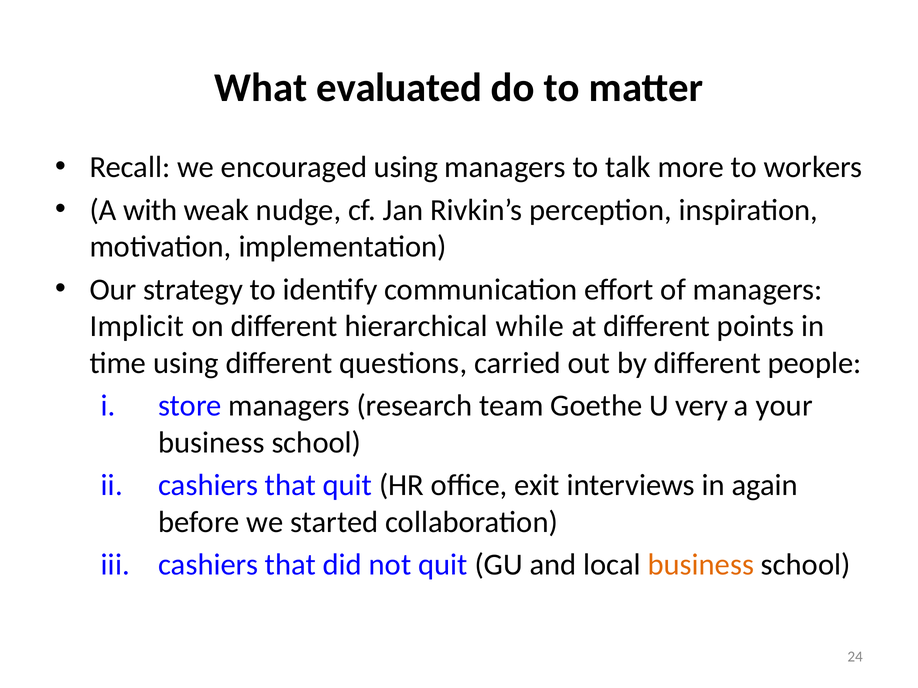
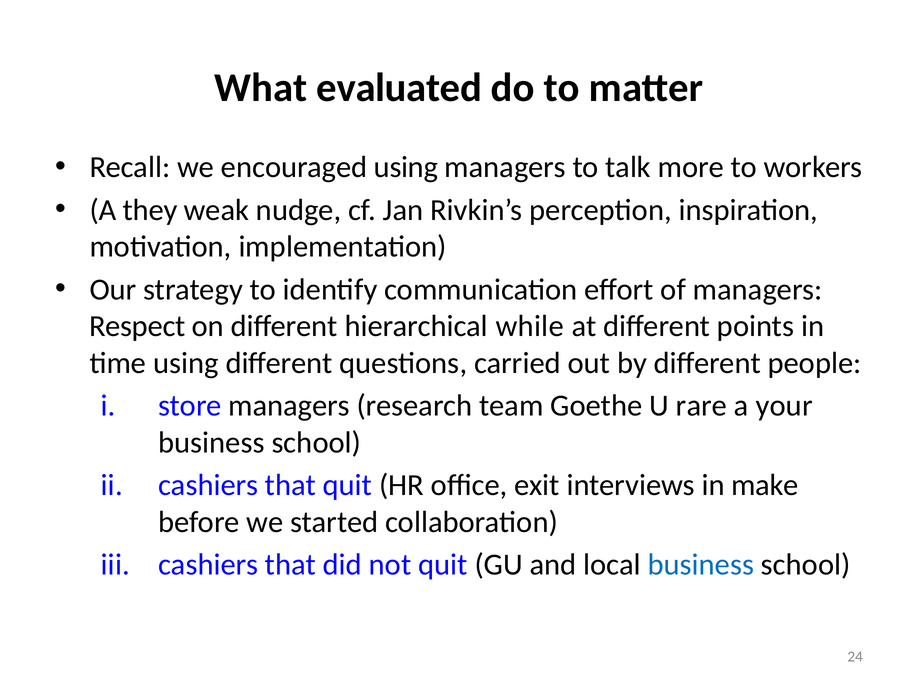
with: with -> they (150, 210)
Implicit: Implicit -> Respect (137, 327)
very: very -> rare (701, 406)
again: again -> make (765, 486)
business colour: orange -> blue (701, 565)
